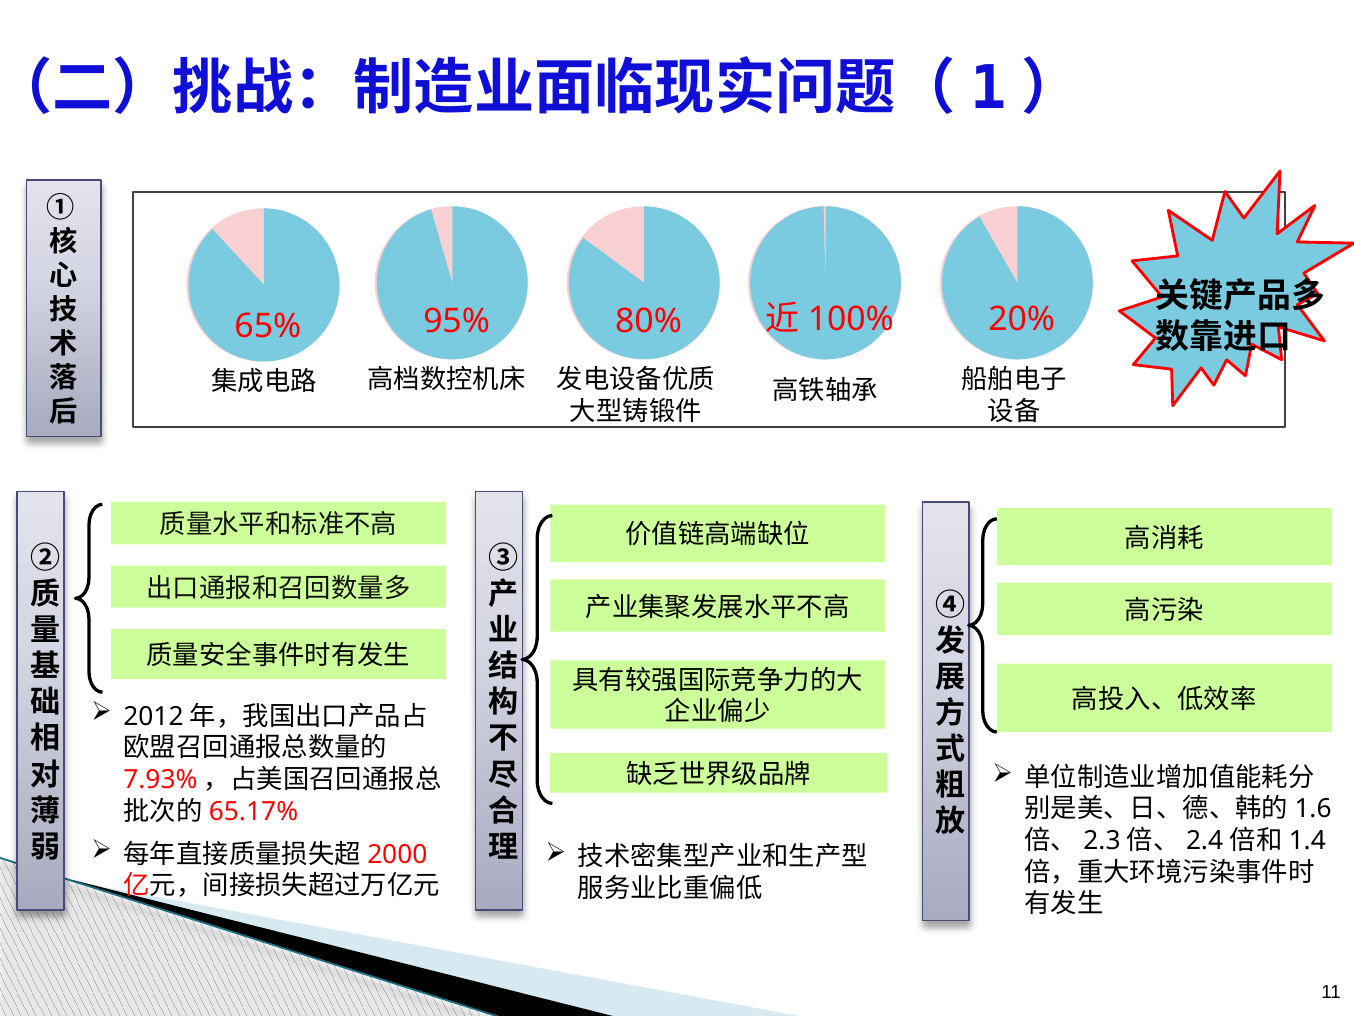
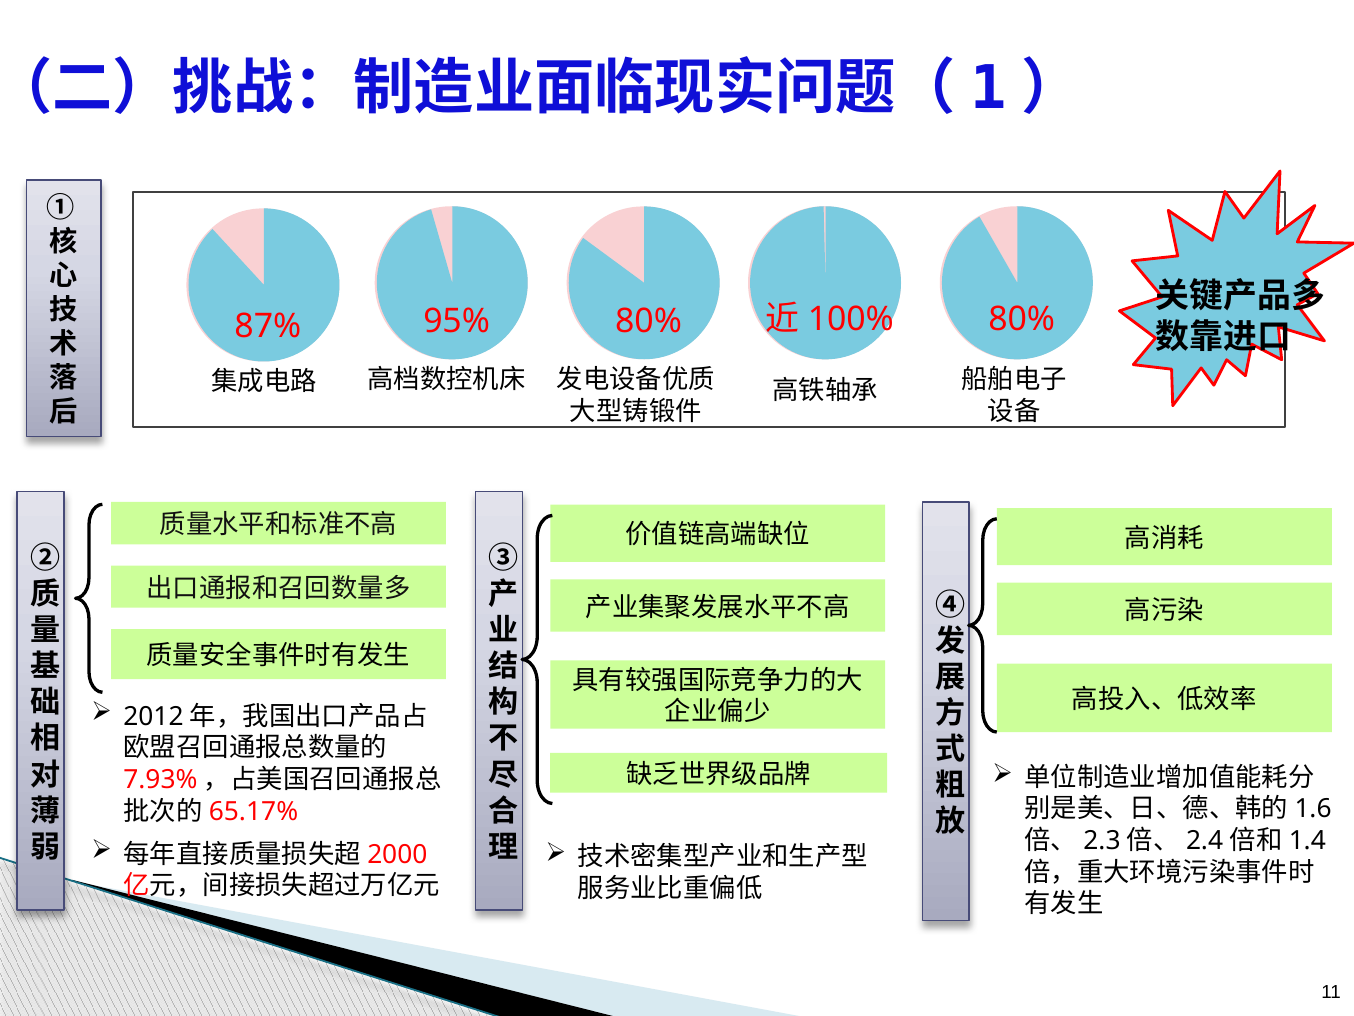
65%: 65% -> 87% (268, 327)
95% 20%: 20% -> 80% (1022, 319)
